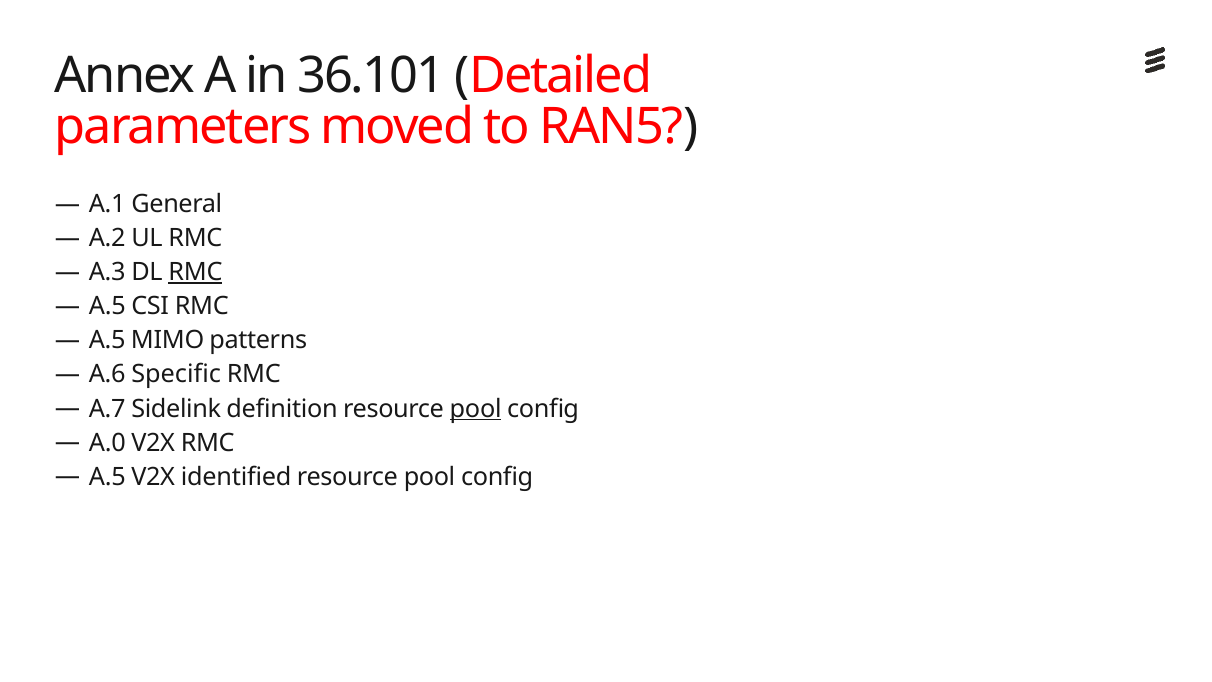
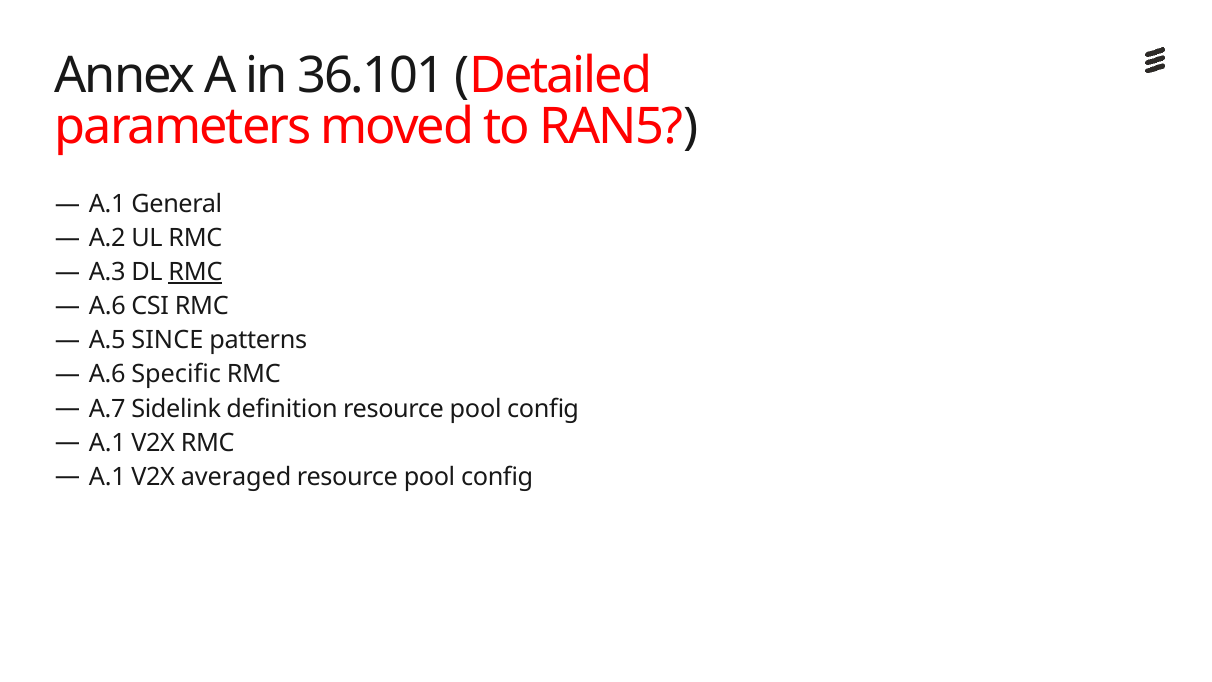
A.5: A.5 -> A.6 (107, 306)
MIMO: MIMO -> SINCE (167, 340)
pool underline: present -> none (476, 409)
A.0: A.0 -> A.1 (107, 443)
A.5: A.5 -> A.1 (107, 477)
identified: identified -> averaged (236, 477)
